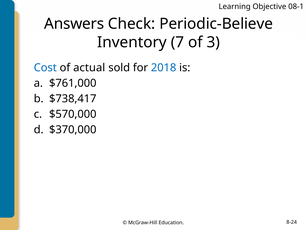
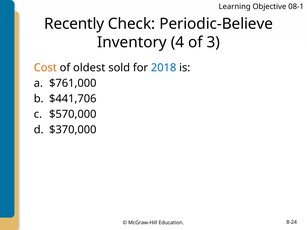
Answers: Answers -> Recently (74, 24)
7: 7 -> 4 (177, 42)
Cost colour: blue -> orange (45, 68)
actual: actual -> oldest (89, 68)
$738,417: $738,417 -> $441,706 (73, 99)
